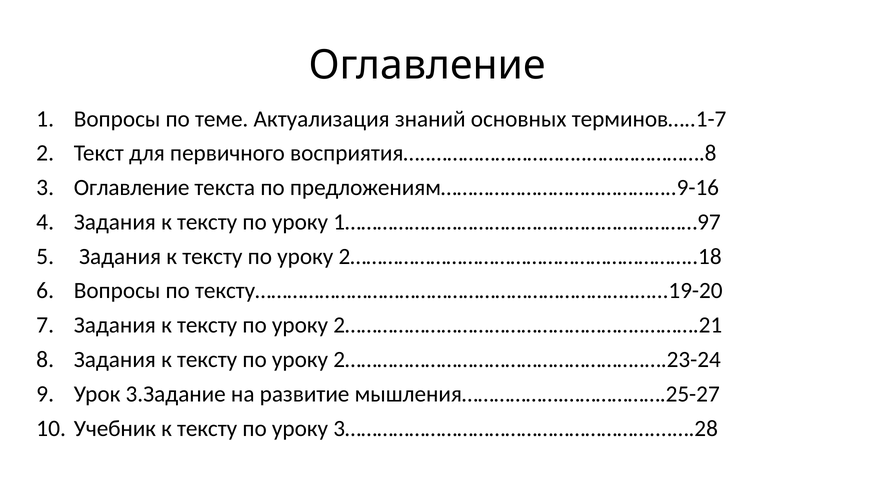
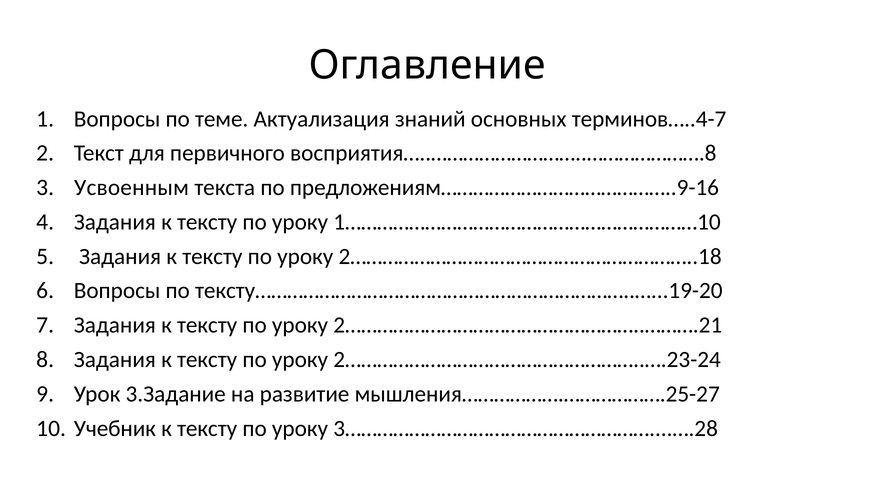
терминов…..1-7: терминов…..1-7 -> терминов…..4-7 (649, 119)
Оглавление: Оглавление -> Усвоенным (131, 188)
1…………………………………………………………97: 1…………………………………………………………97 -> 1…………………………………………………………10 (527, 222)
